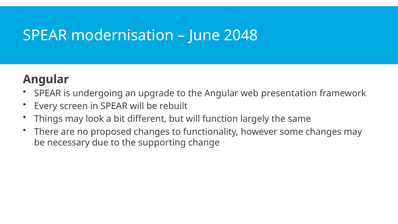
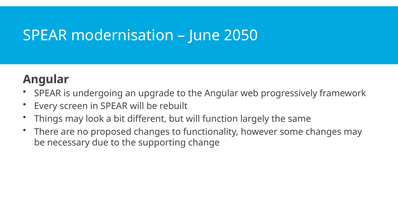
2048: 2048 -> 2050 (241, 35)
presentation: presentation -> progressively (289, 93)
